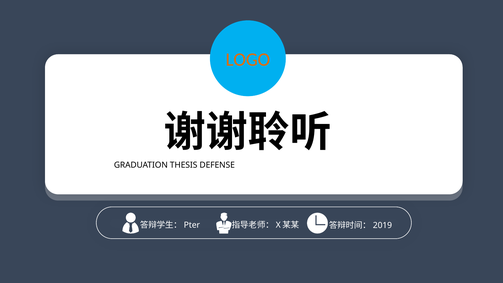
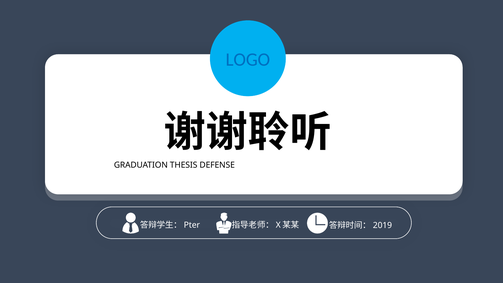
LOGO colour: orange -> blue (248, 60)
